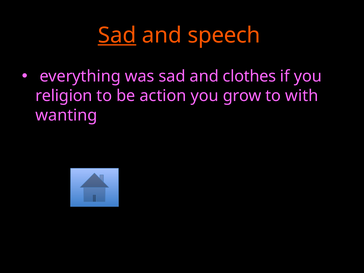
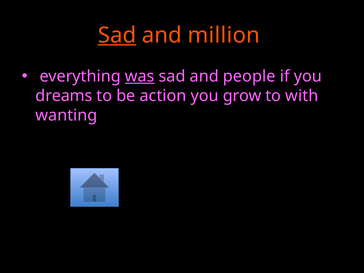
speech: speech -> million (224, 35)
was underline: none -> present (140, 76)
clothes: clothes -> people (249, 76)
religion: religion -> dreams (64, 96)
